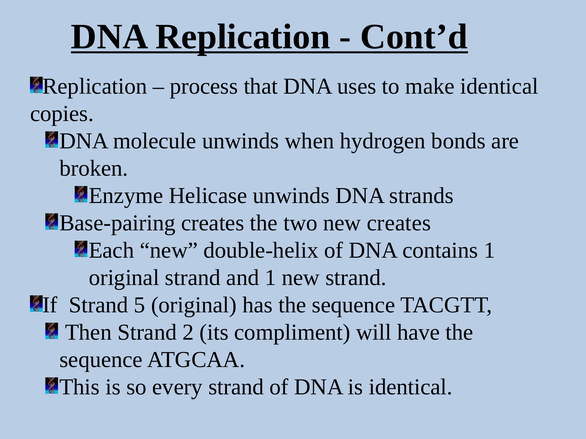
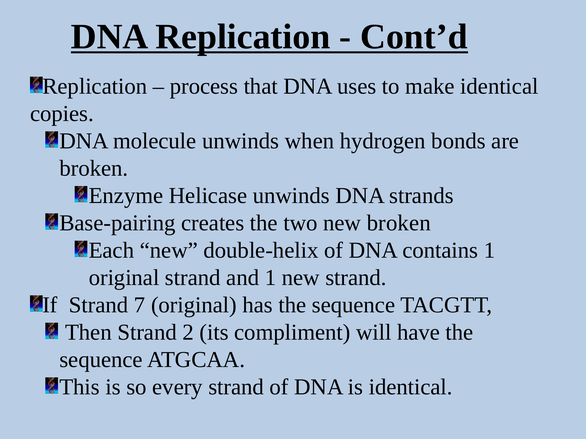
new creates: creates -> broken (399, 223)
5: 5 -> 7 (140, 305)
